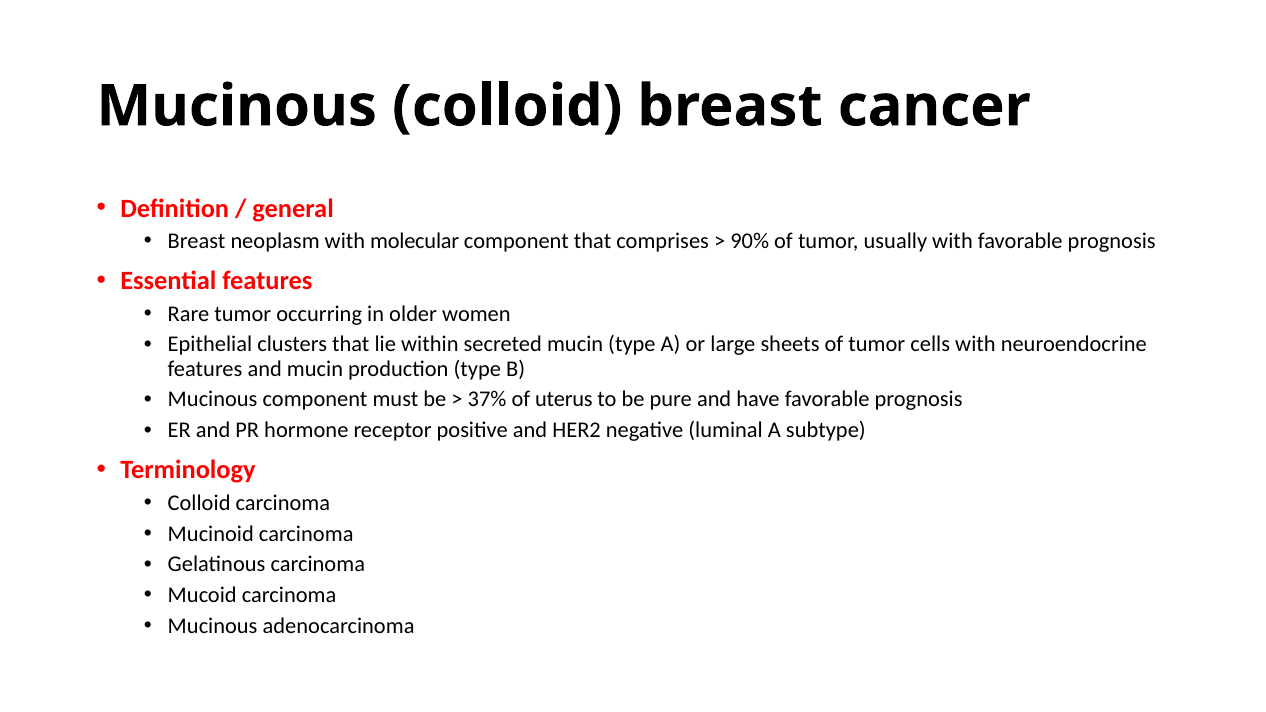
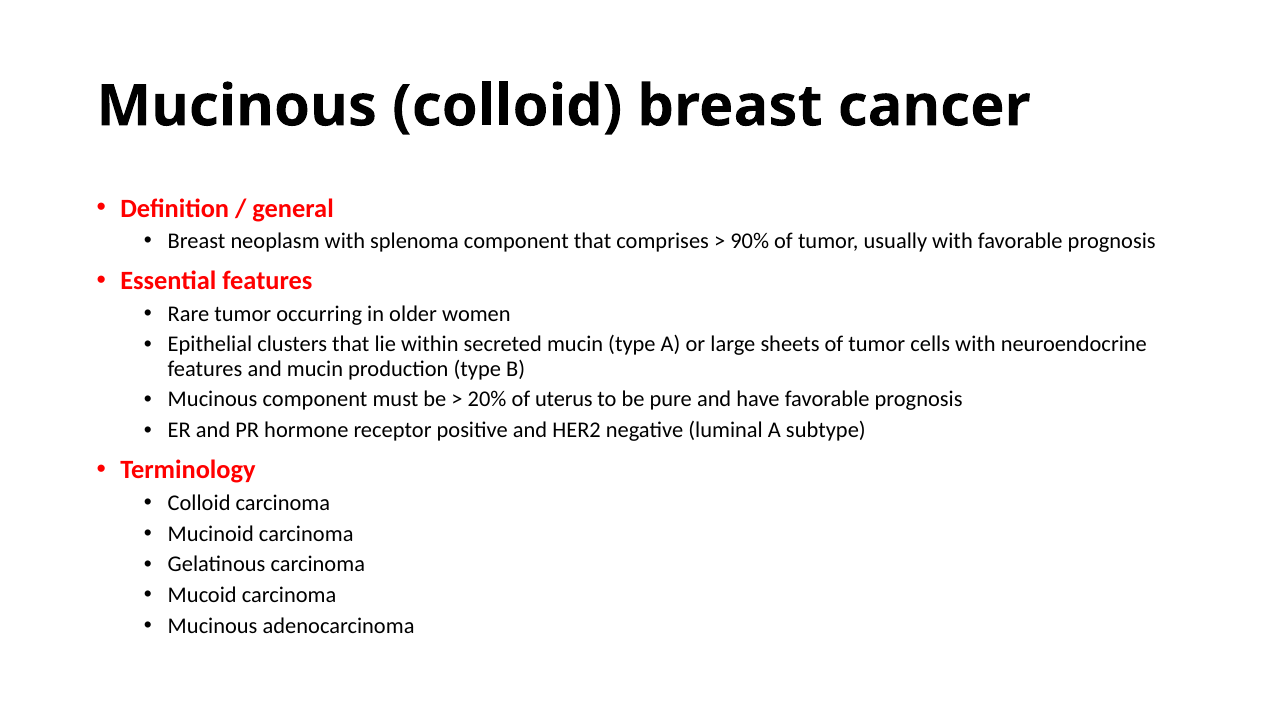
molecular: molecular -> splenoma (415, 241)
37%: 37% -> 20% (487, 400)
